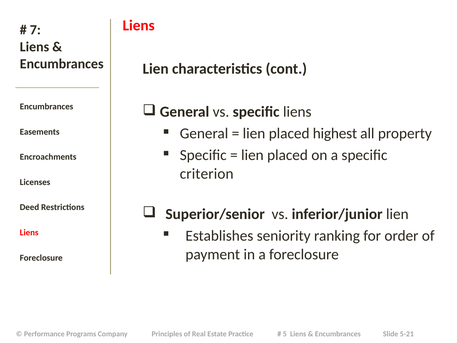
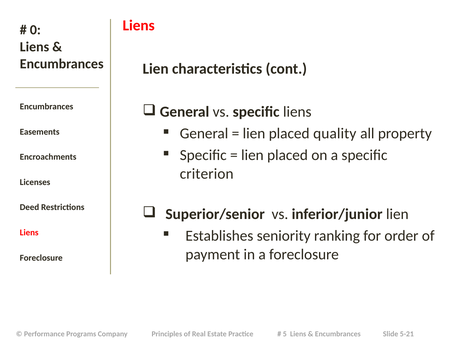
7: 7 -> 0 (35, 30)
highest: highest -> quality (335, 133)
